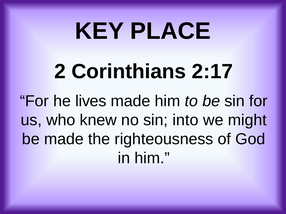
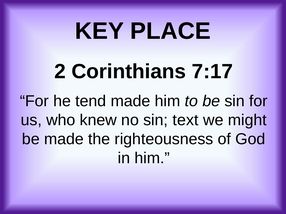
2:17: 2:17 -> 7:17 (212, 72)
lives: lives -> tend (91, 101)
into: into -> text (185, 120)
